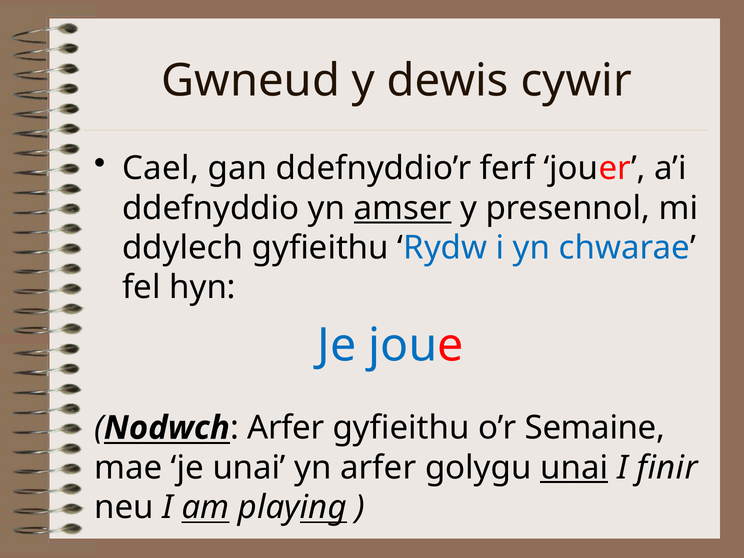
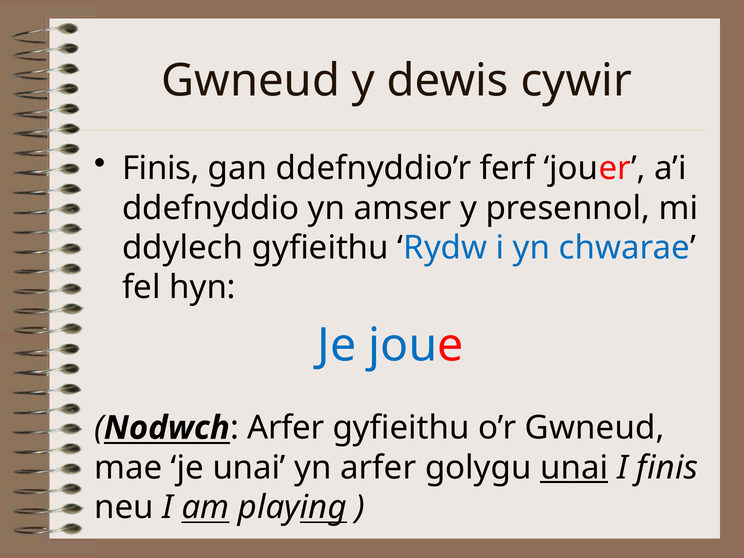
Cael: Cael -> Finis (161, 168)
amser underline: present -> none (403, 208)
o’r Semaine: Semaine -> Gwneud (595, 428)
I finir: finir -> finis (667, 468)
